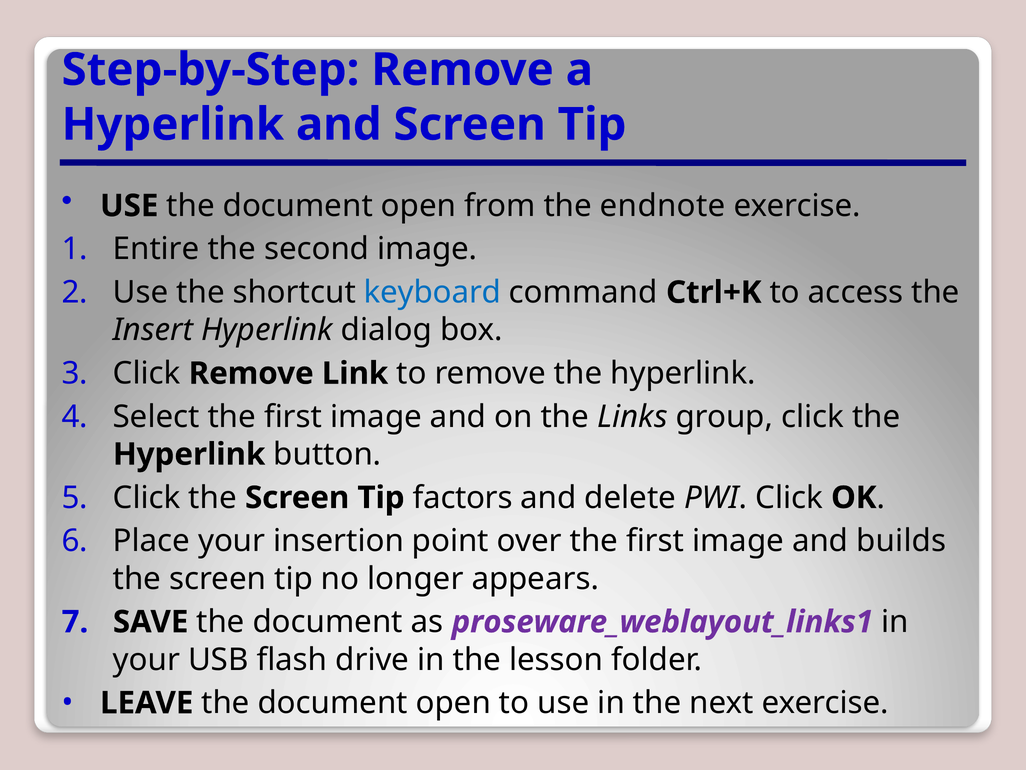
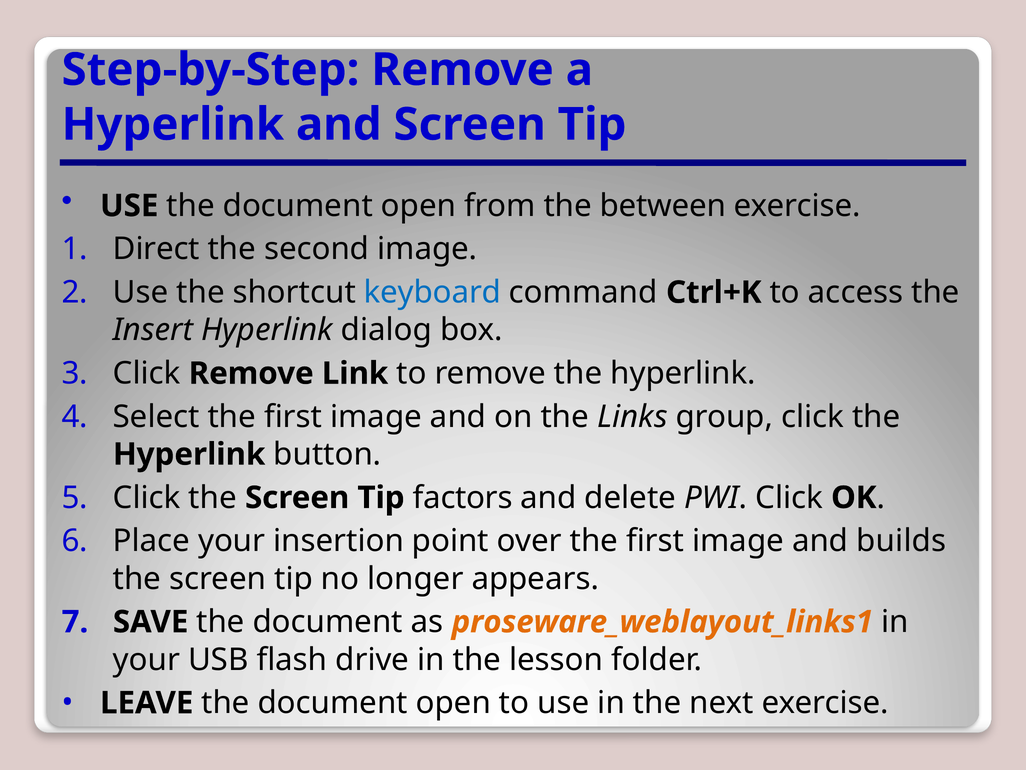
endnote: endnote -> between (663, 206)
Entire: Entire -> Direct (156, 249)
proseware_weblayout_links1 colour: purple -> orange (662, 622)
